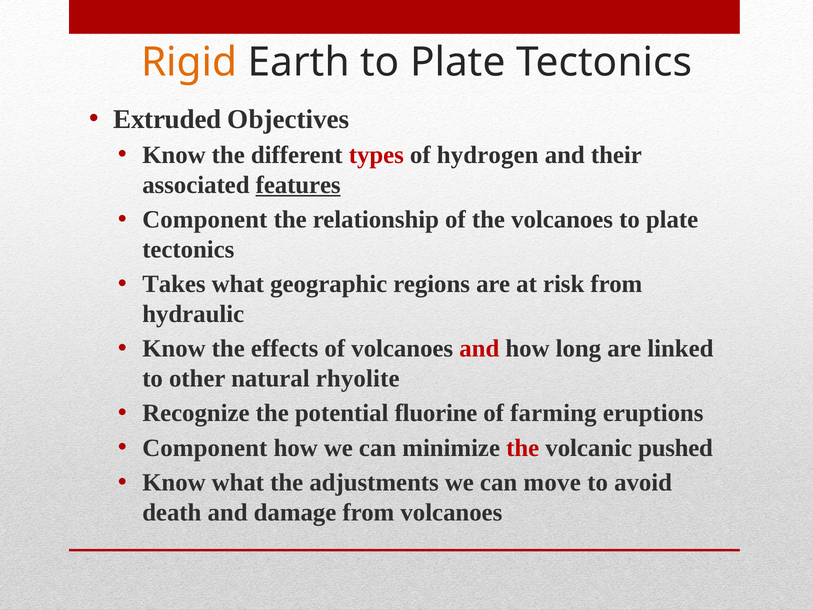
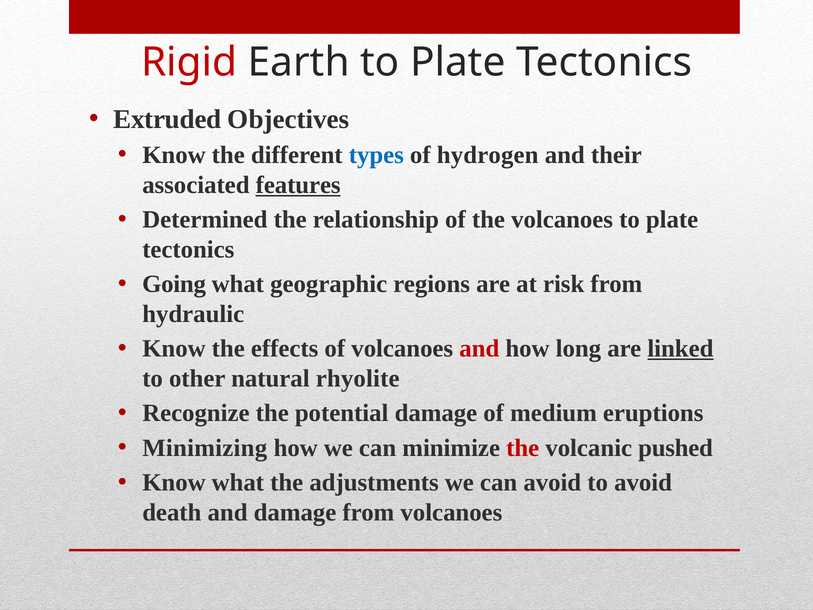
Rigid colour: orange -> red (189, 62)
types colour: red -> blue (376, 155)
Component: Component -> Determined (205, 220)
Takes: Takes -> Going (174, 284)
linked underline: none -> present (680, 349)
potential fluorine: fluorine -> damage (436, 413)
farming: farming -> medium (553, 413)
Component: Component -> Minimizing (205, 448)
can move: move -> avoid (552, 482)
